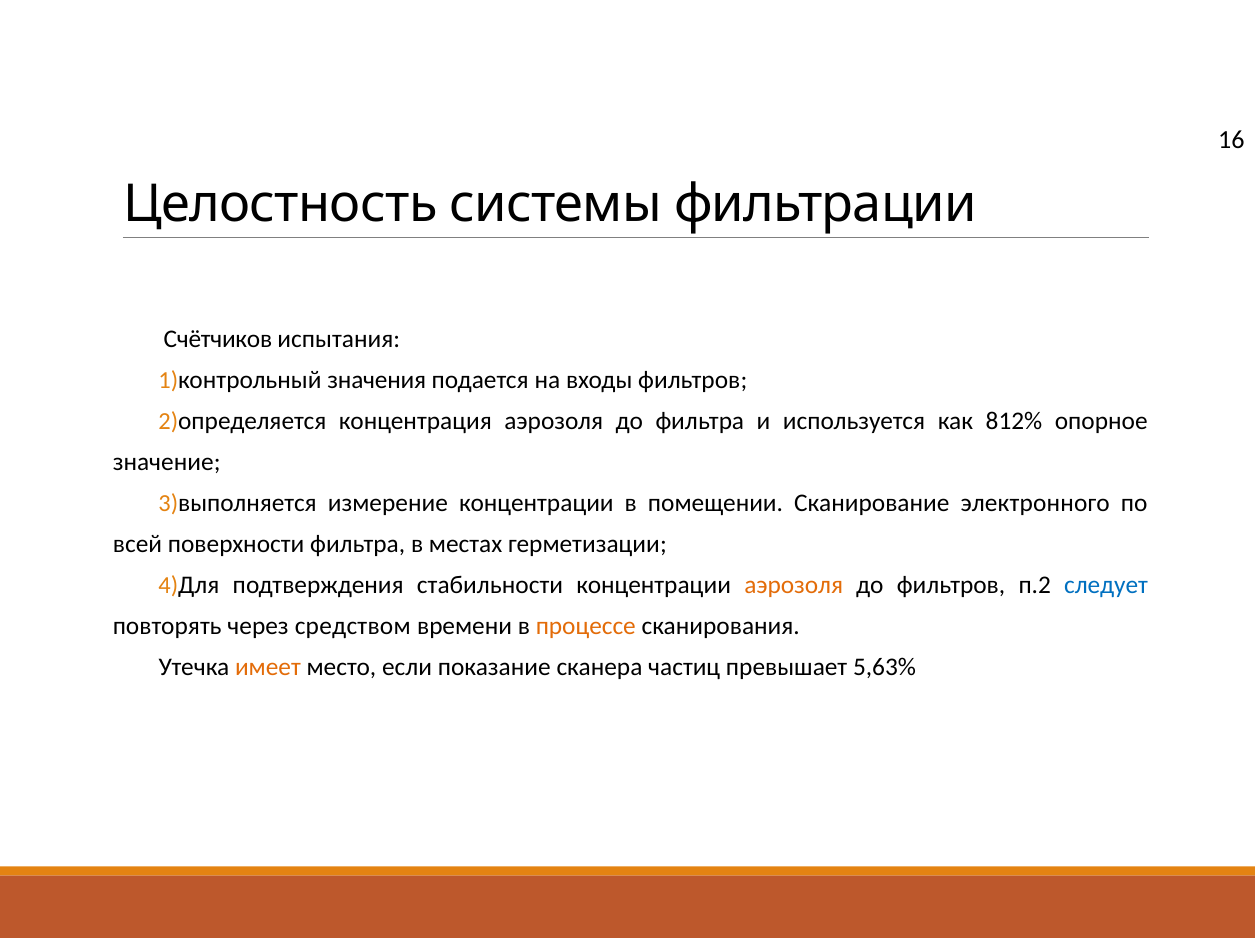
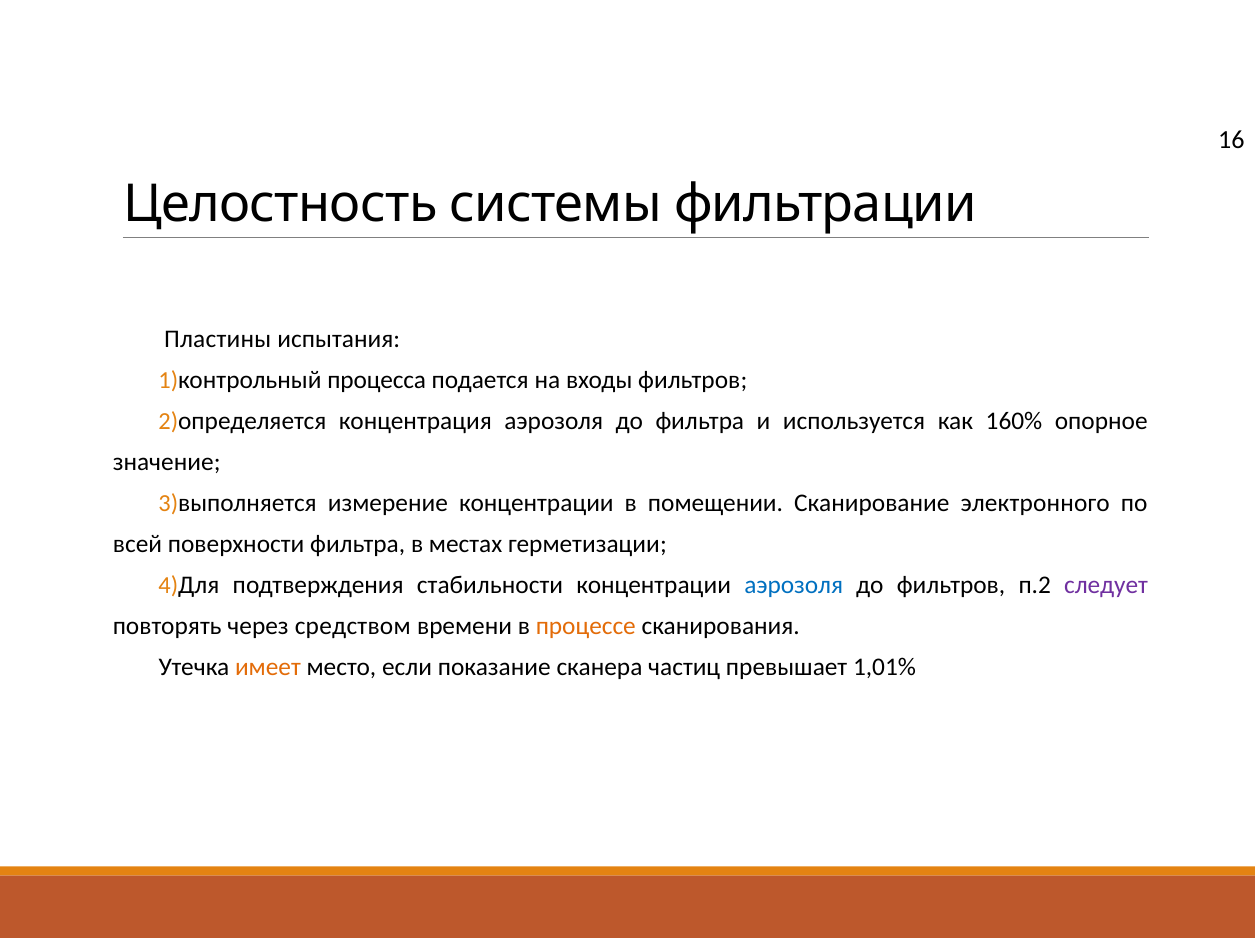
Счётчиков: Счётчиков -> Пластины (218, 339)
значения: значения -> процесса (377, 380)
812%: 812% -> 160% (1014, 421)
аэрозоля colour: orange -> blue (794, 585)
следует colour: blue -> purple (1106, 585)
5,63%: 5,63% -> 1,01% (885, 668)
